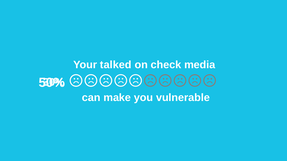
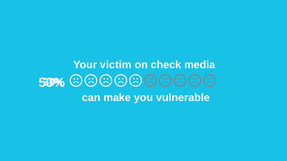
talked: talked -> victim (116, 65)
